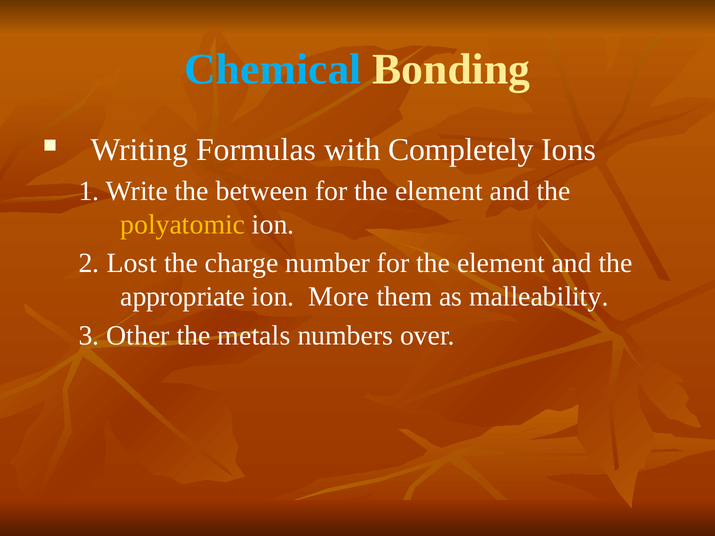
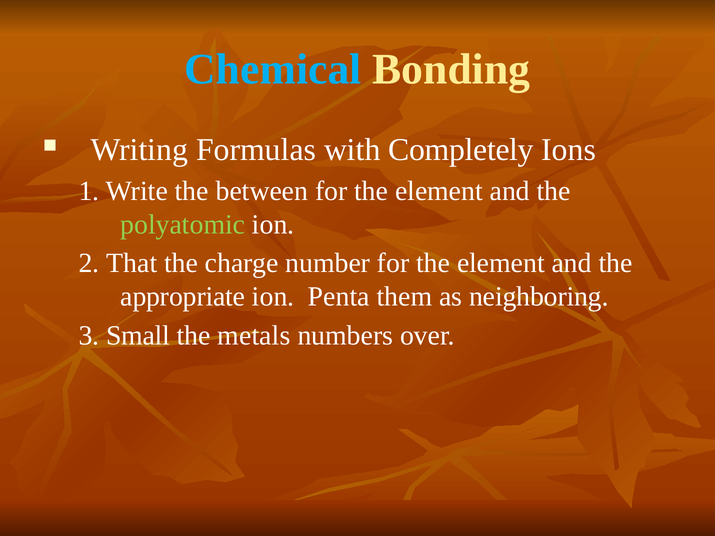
polyatomic colour: yellow -> light green (183, 224)
Lost: Lost -> That (132, 263)
More: More -> Penta (339, 297)
malleability: malleability -> neighboring (539, 297)
Other: Other -> Small (138, 336)
